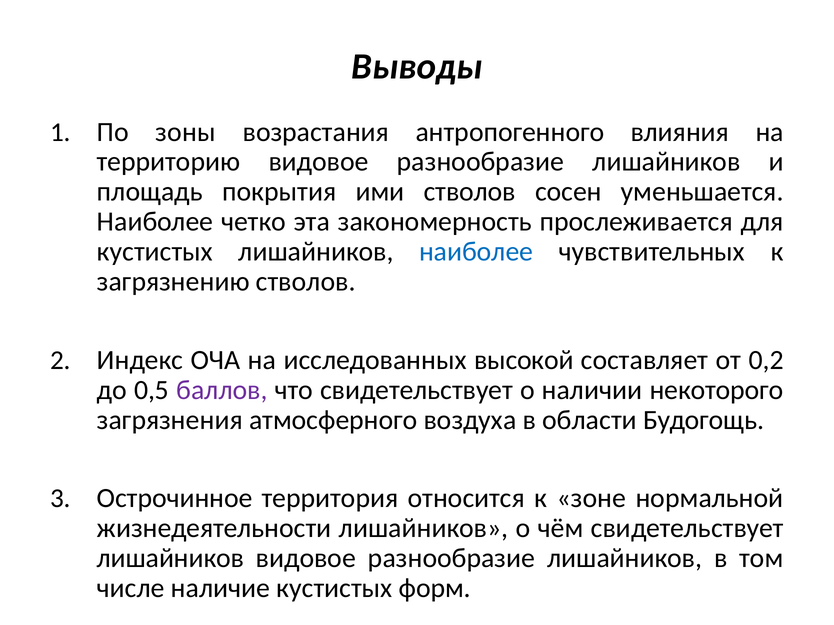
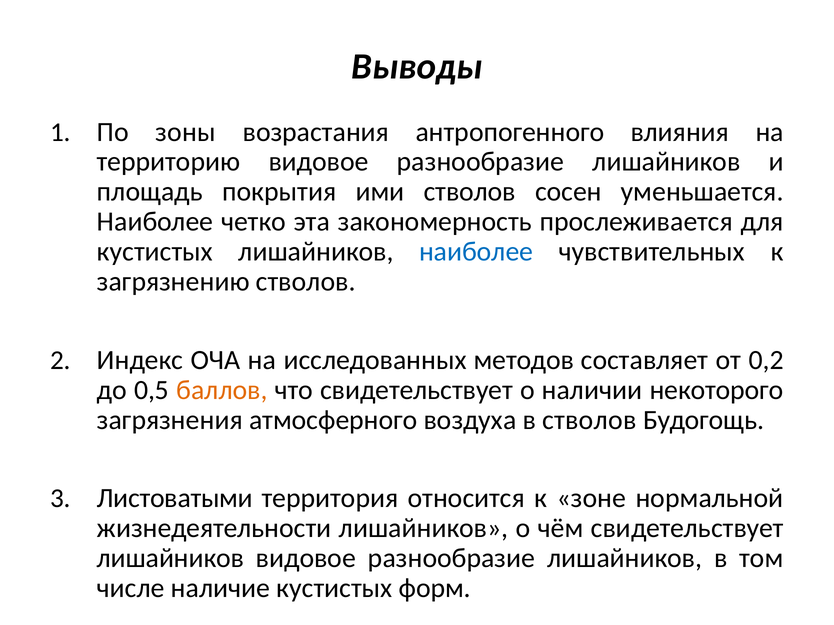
высокой: высокой -> методов (524, 360)
баллов colour: purple -> orange (222, 390)
в области: области -> стволов (589, 420)
Острочинное: Острочинное -> Листоватыми (175, 499)
